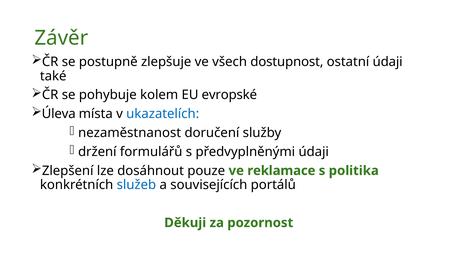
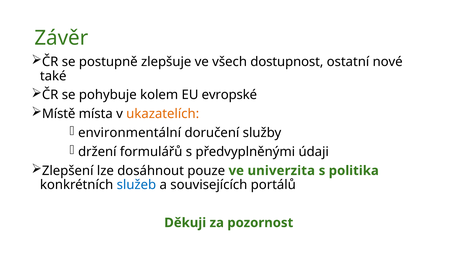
ostatní údaji: údaji -> nové (388, 62)
Úleva: Úleva -> Místě (59, 114)
ukazatelích colour: blue -> orange (163, 114)
nezaměstnanost: nezaměstnanost -> environmentální (130, 133)
reklamace: reklamace -> univerzita (281, 170)
